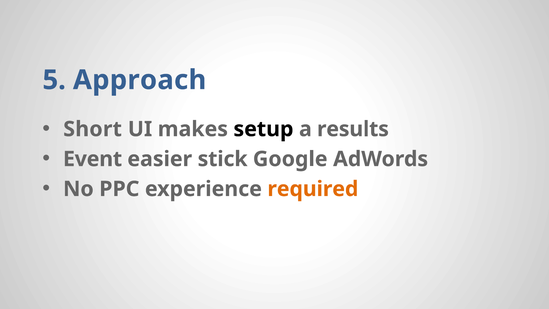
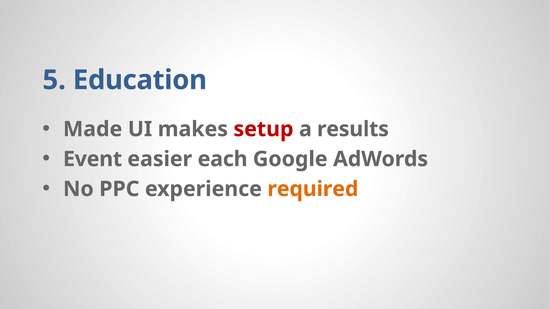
Approach: Approach -> Education (140, 80)
Short: Short -> Made (93, 129)
setup colour: black -> red (263, 129)
stick: stick -> each (223, 159)
